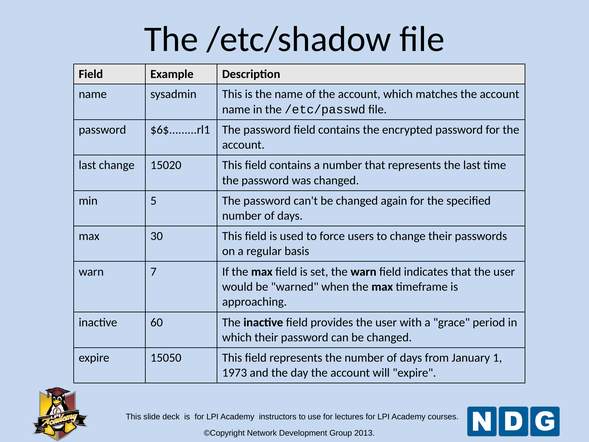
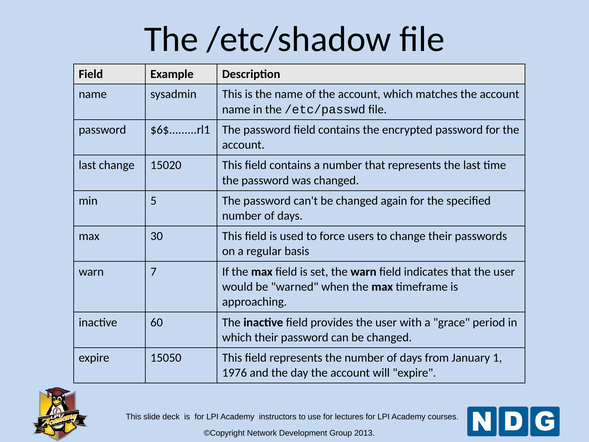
1973: 1973 -> 1976 (235, 373)
